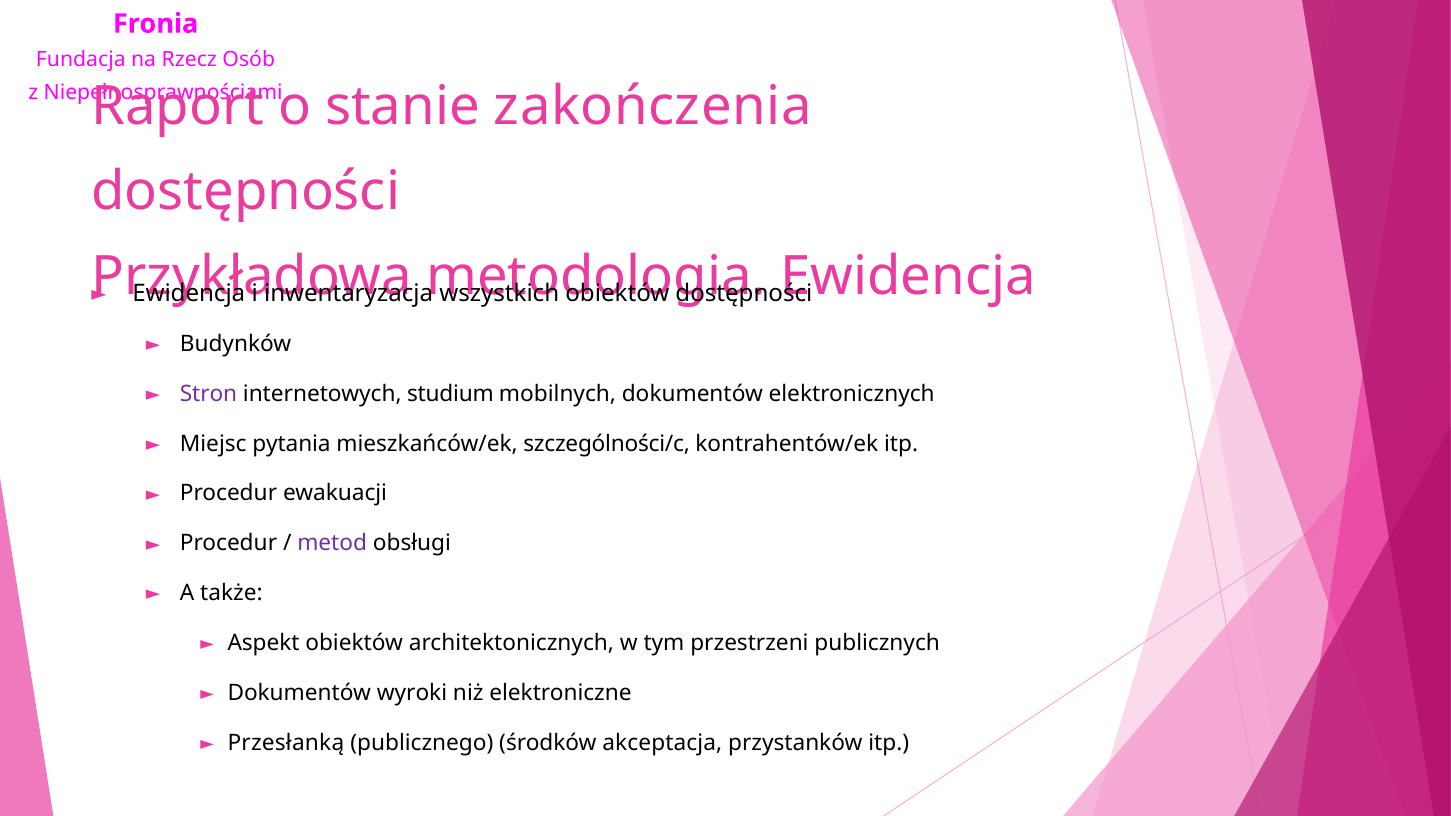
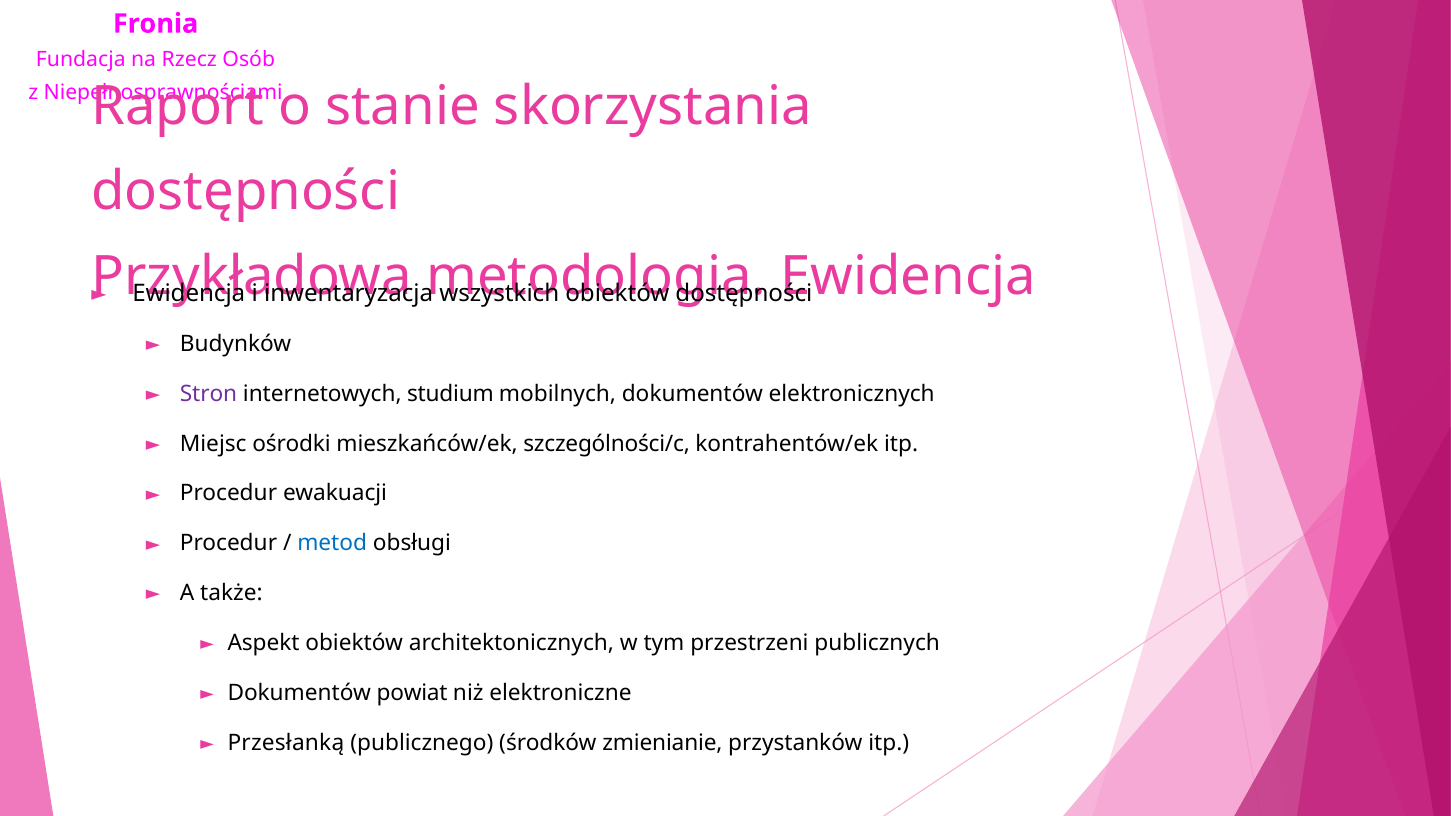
zakończenia: zakończenia -> skorzystania (653, 106)
pytania: pytania -> ośrodki (292, 444)
metod colour: purple -> blue (332, 543)
wyroki: wyroki -> powiat (412, 693)
akceptacja: akceptacja -> zmienianie (662, 743)
